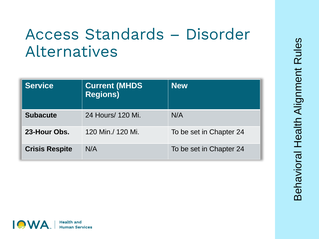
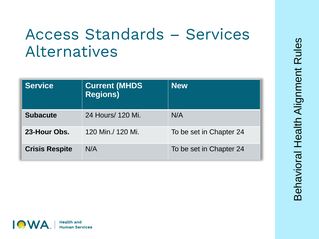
Disorder: Disorder -> Services (218, 34)
